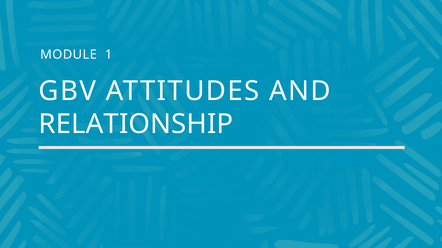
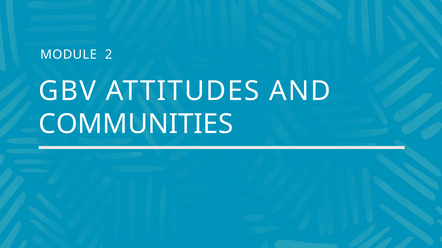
1: 1 -> 2 (109, 55)
RELATIONSHIP: RELATIONSHIP -> COMMUNITIES (136, 124)
